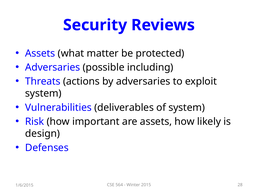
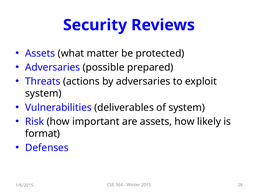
including: including -> prepared (150, 67)
design: design -> format (43, 133)
